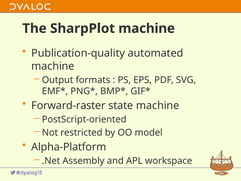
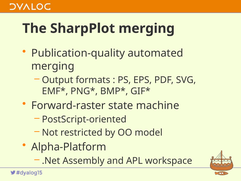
SharpPlot machine: machine -> merging (147, 28)
machine: machine -> merging (53, 66)
